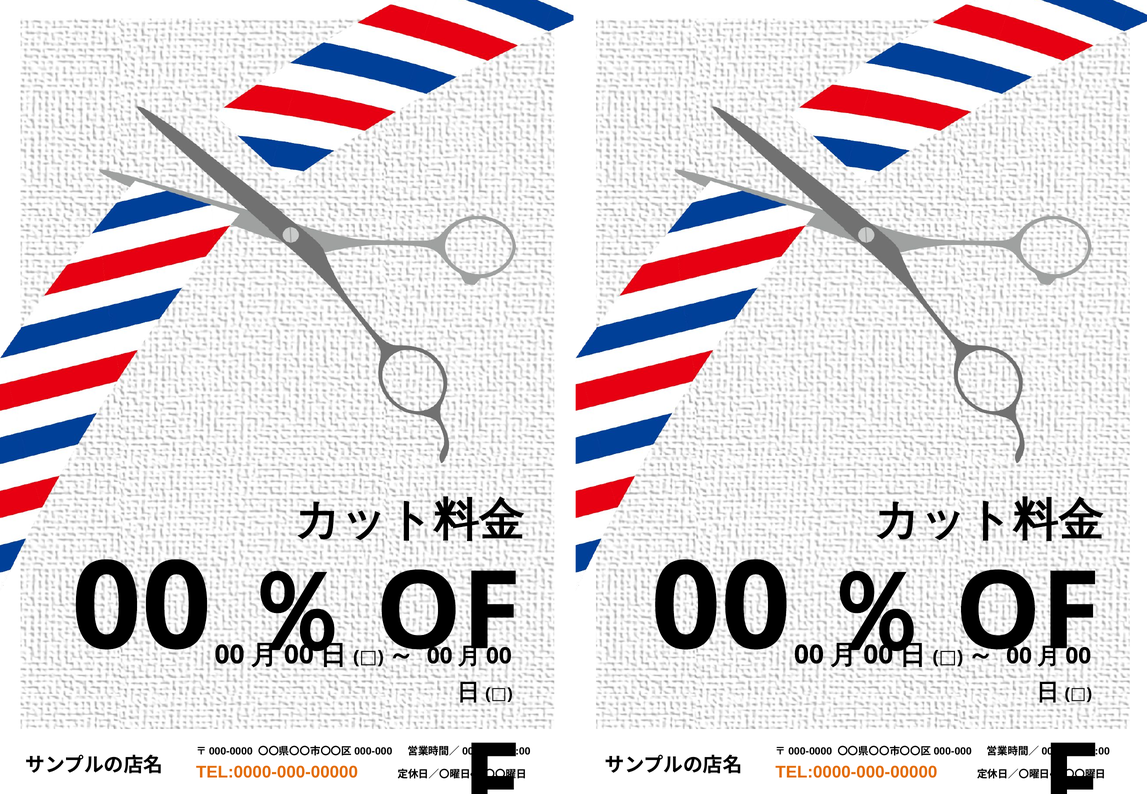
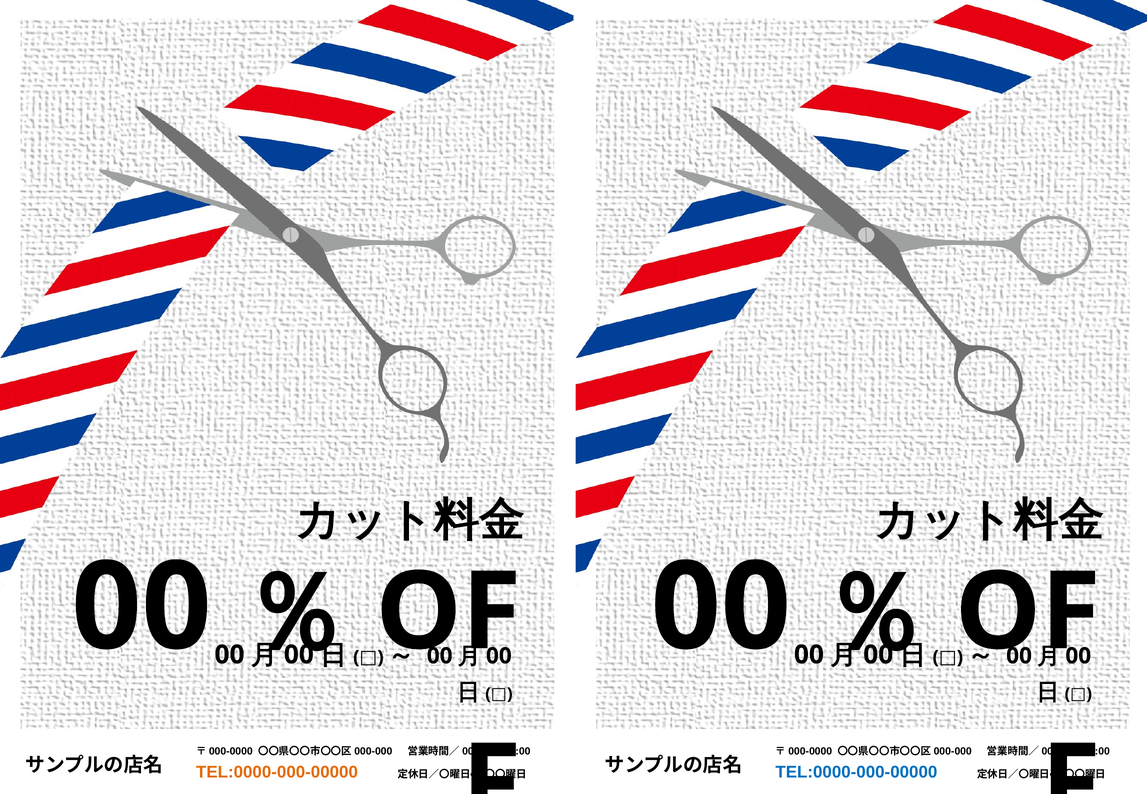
TEL:0000-000-00000 colour: orange -> blue (856, 772)
